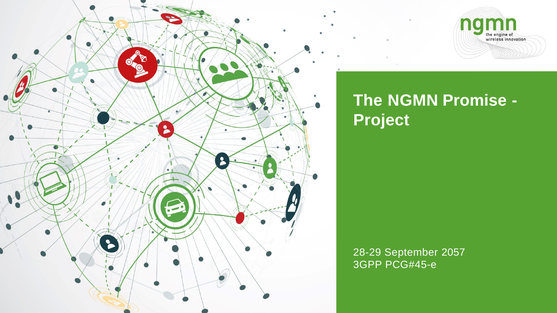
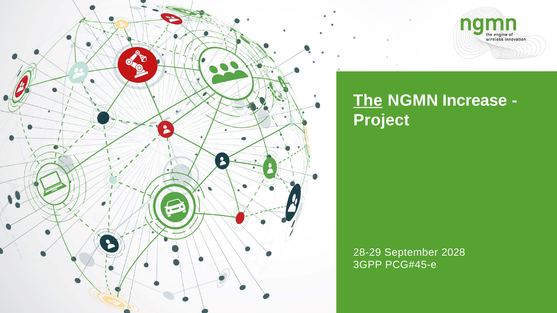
The underline: none -> present (368, 101)
Promise: Promise -> Increase (475, 101)
2057: 2057 -> 2028 (453, 253)
